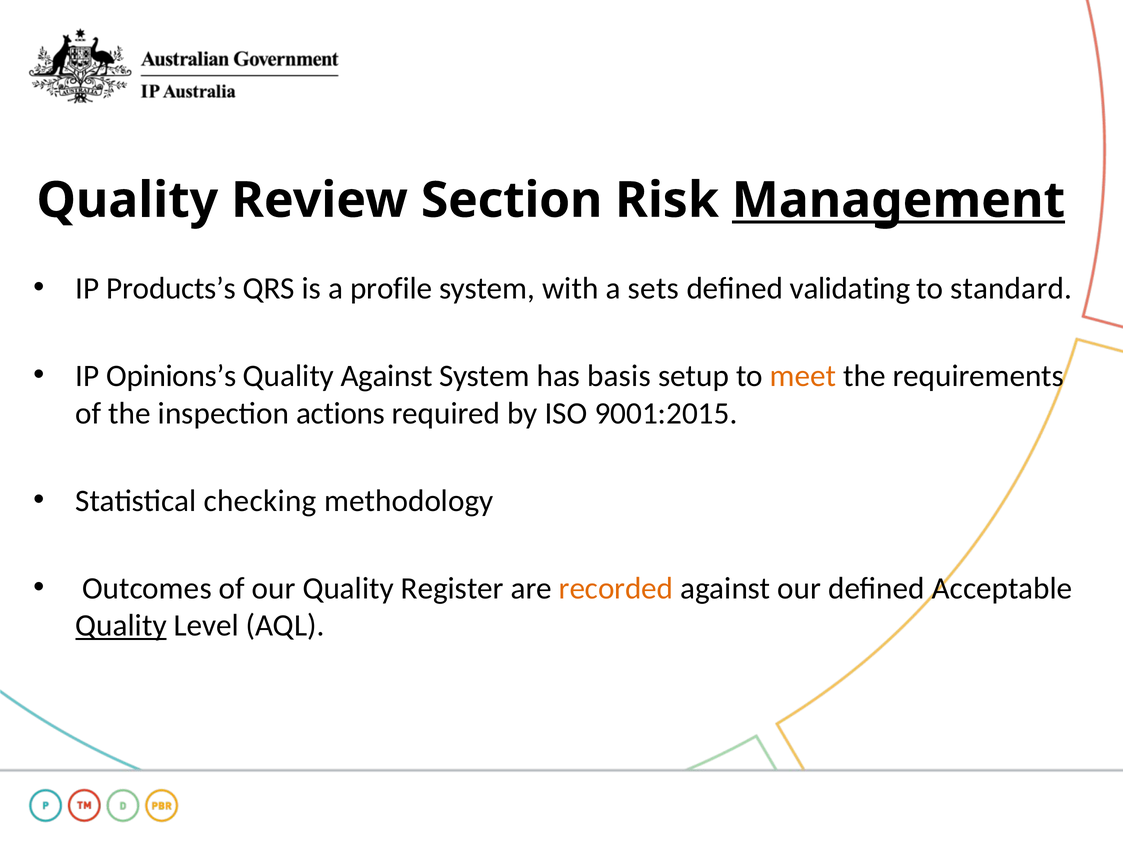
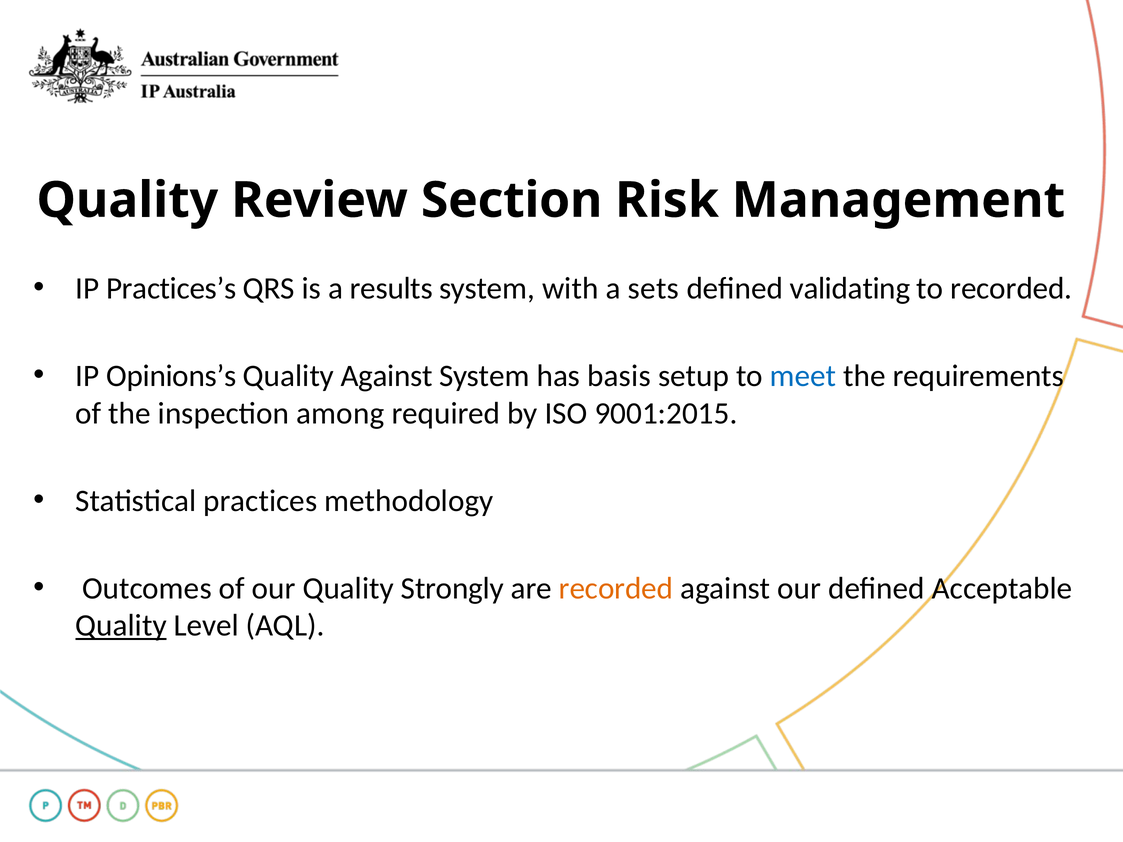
Management underline: present -> none (898, 200)
Products’s: Products’s -> Practices’s (171, 289)
profile: profile -> results (391, 289)
to standard: standard -> recorded (1011, 289)
meet colour: orange -> blue (803, 376)
actions: actions -> among (340, 413)
checking: checking -> practices (260, 501)
Register: Register -> Strongly (452, 588)
